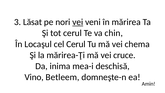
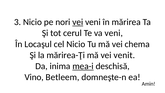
3 Lăsat: Lăsat -> Nicio (32, 22)
va chin: chin -> veni (114, 33)
cel Cerul: Cerul -> Nicio (76, 44)
cruce: cruce -> venit (124, 55)
mea-i underline: none -> present (83, 66)
